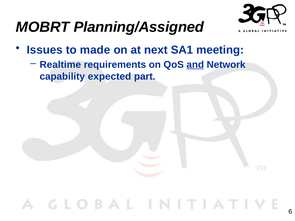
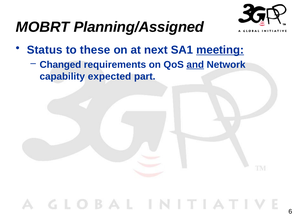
Issues: Issues -> Status (45, 50)
made: made -> these (95, 50)
meeting underline: none -> present (220, 50)
Realtime: Realtime -> Changed (60, 65)
